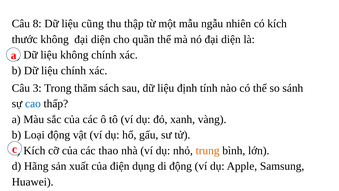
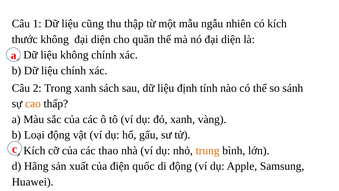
8: 8 -> 1 (37, 24)
3: 3 -> 2 (37, 88)
Trong thăm: thăm -> xanh (85, 88)
cao colour: blue -> orange (33, 104)
dụng: dụng -> quốc (143, 166)
